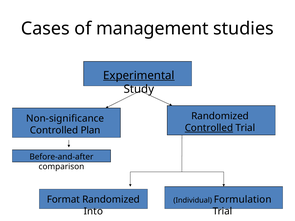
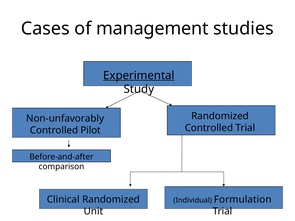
Non-significance: Non-significance -> Non-unfavorably (65, 119)
Controlled underline: present -> none (209, 128)
Plan: Plan -> Pilot (91, 130)
Format: Format -> Clinical (63, 200)
Into: Into -> Unit (93, 212)
